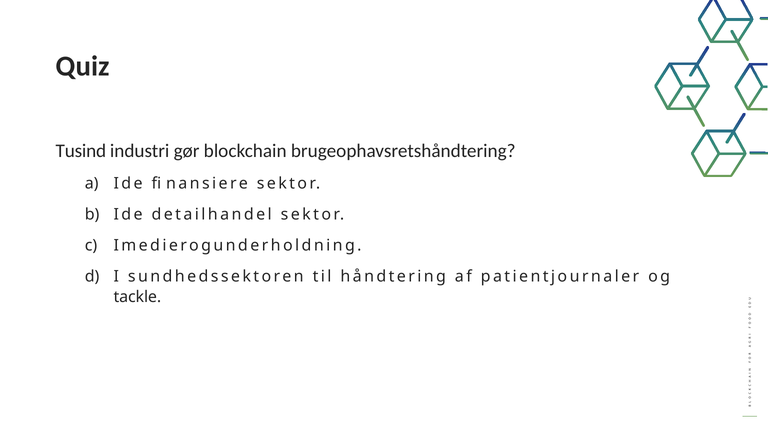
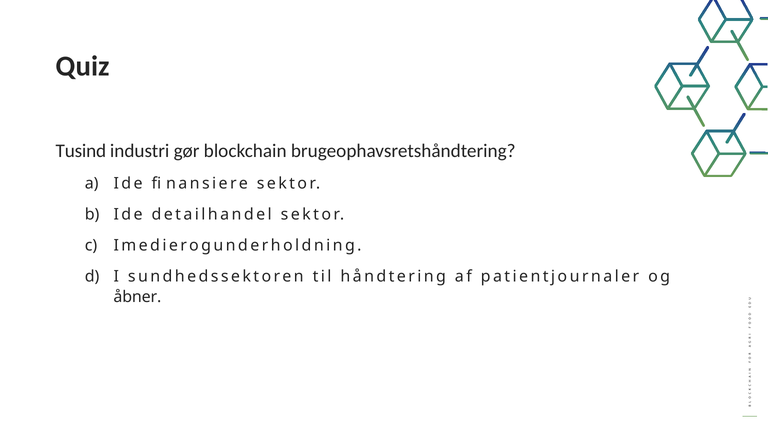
tackle: tackle -> åbner (137, 297)
